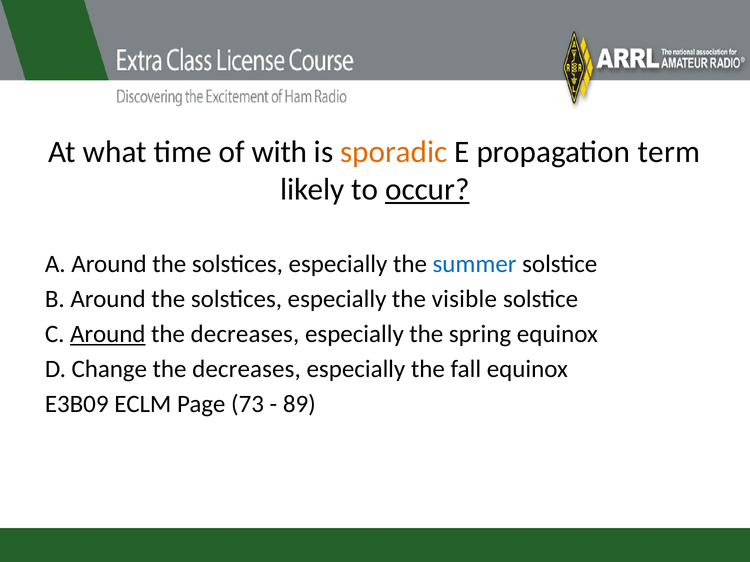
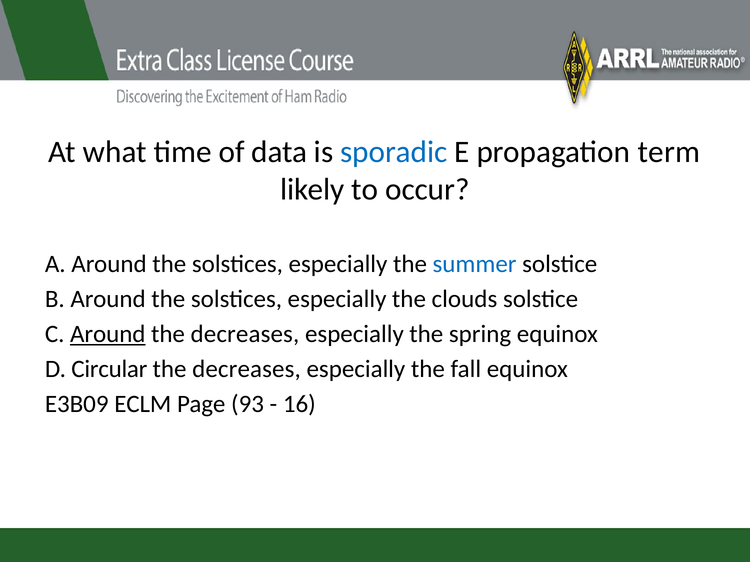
with: with -> data (279, 152)
sporadic colour: orange -> blue (394, 152)
occur underline: present -> none (427, 190)
visible: visible -> clouds (464, 299)
Change: Change -> Circular (109, 369)
73: 73 -> 93 (248, 404)
89: 89 -> 16 (299, 404)
